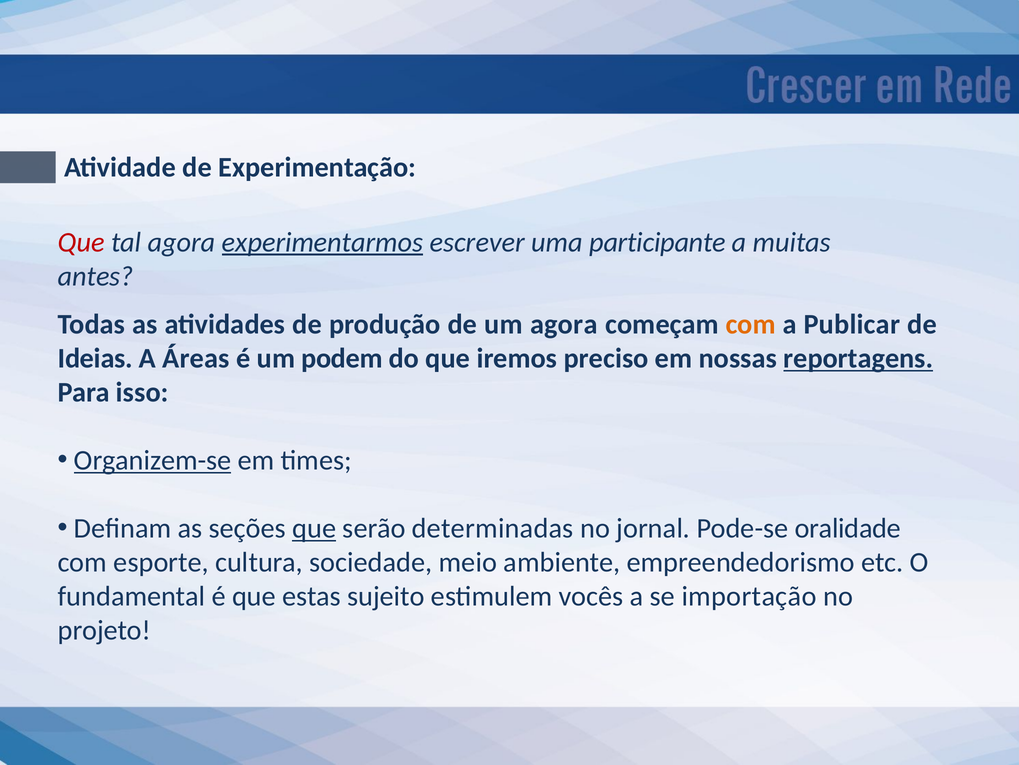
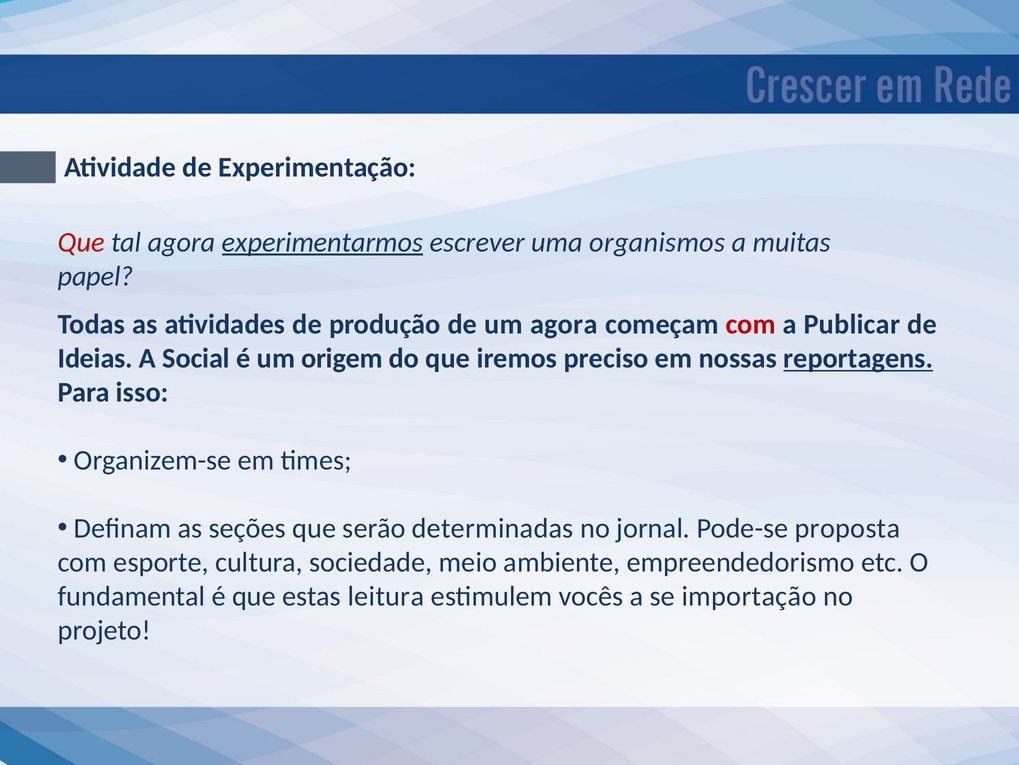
participante: participante -> organismos (657, 242)
antes: antes -> papel (96, 276)
com colour: orange -> red (751, 324)
Áreas: Áreas -> Social (196, 358)
podem: podem -> origem (342, 358)
Organizem-se underline: present -> none (153, 460)
que underline: present -> none (314, 528)
oralidade: oralidade -> proposta (848, 528)
sujeito: sujeito -> leitura (386, 596)
